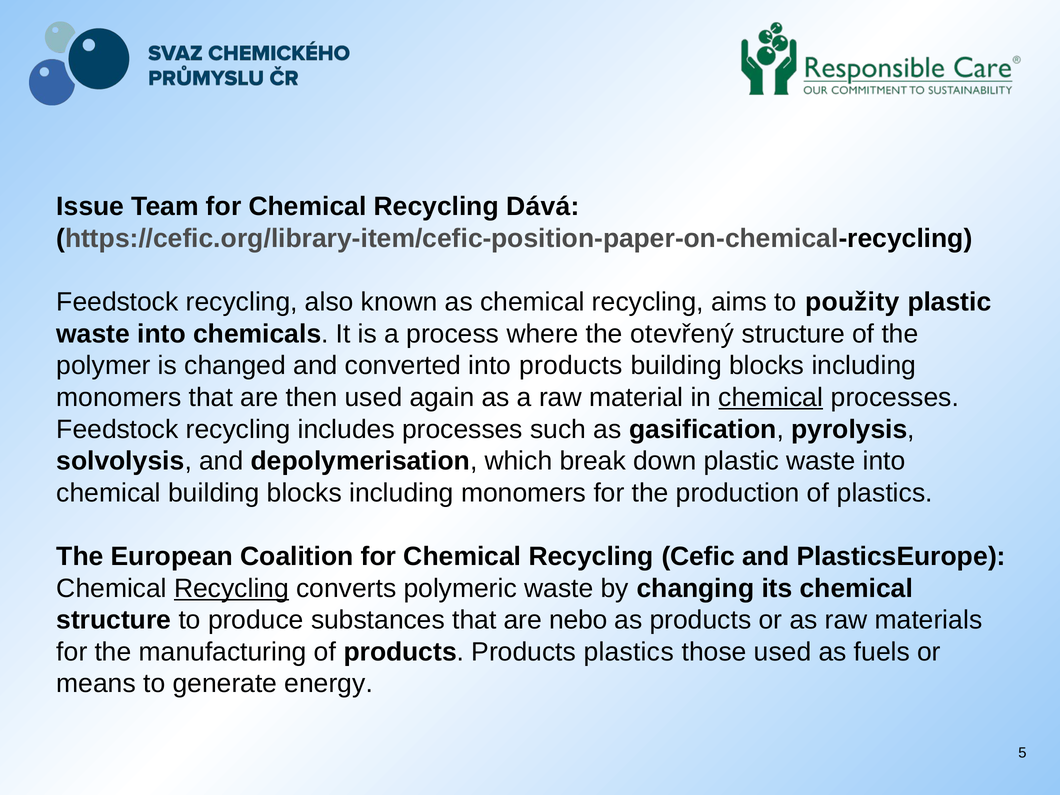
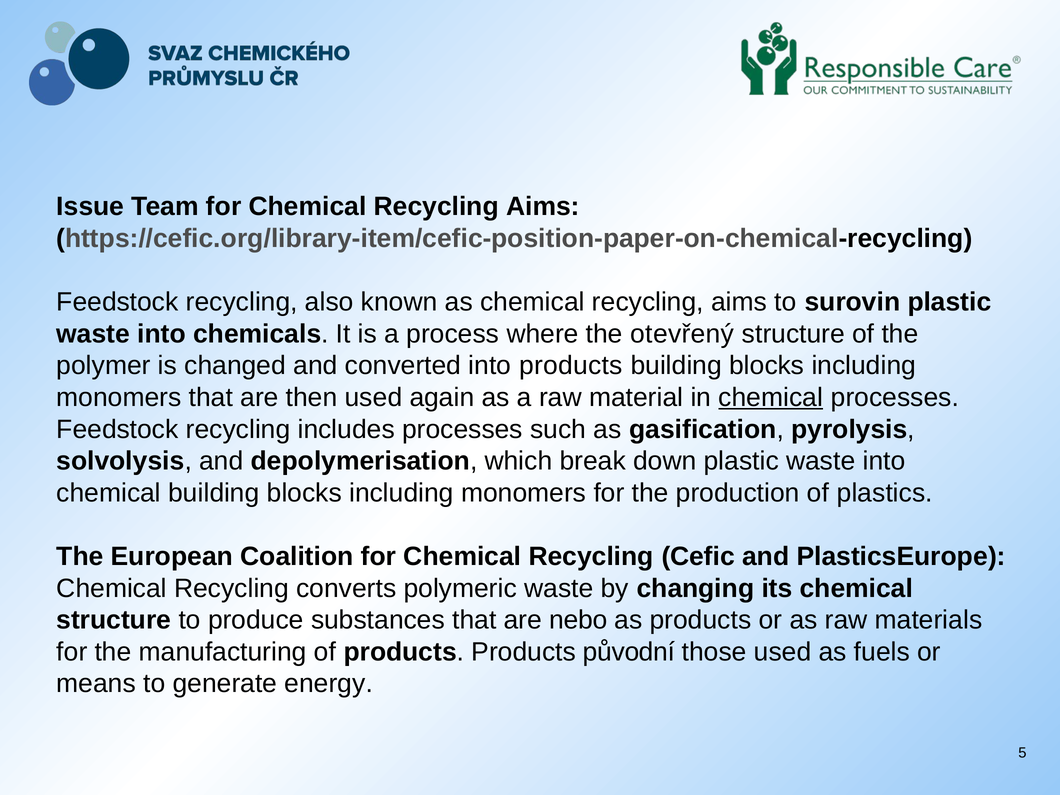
for Chemical Recycling Dává: Dává -> Aims (543, 207)
použity: použity -> surovin (852, 302)
Recycling underline: present -> none (231, 588)
Products plastics: plastics -> původní (629, 652)
